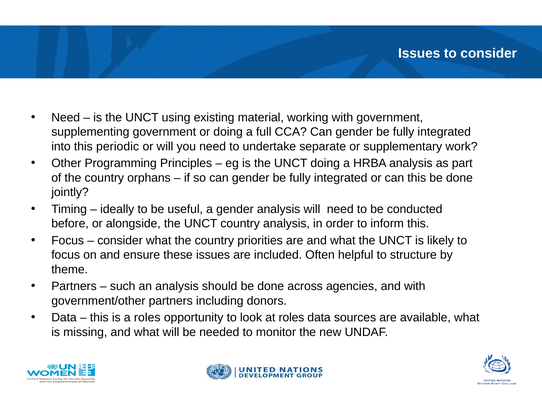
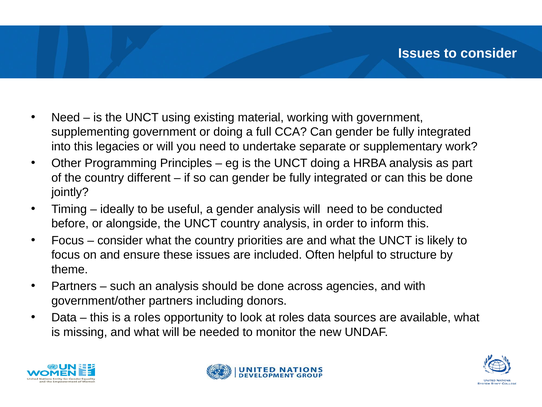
periodic: periodic -> legacies (118, 146)
orphans: orphans -> different (149, 178)
